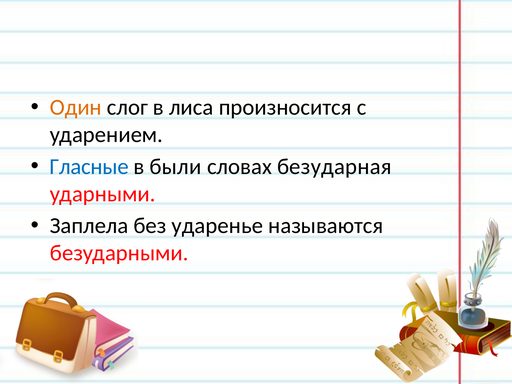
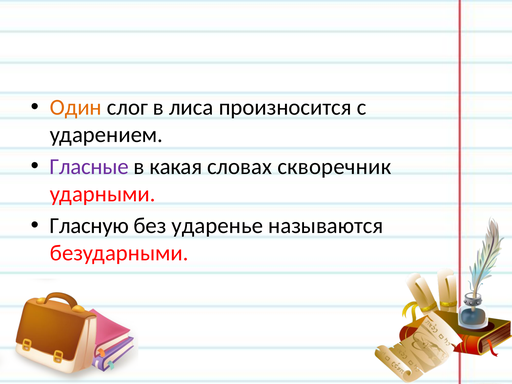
Гласные colour: blue -> purple (89, 167)
были: были -> какая (176, 167)
безударная: безударная -> скворечник (334, 167)
Заплела: Заплела -> Гласную (89, 226)
